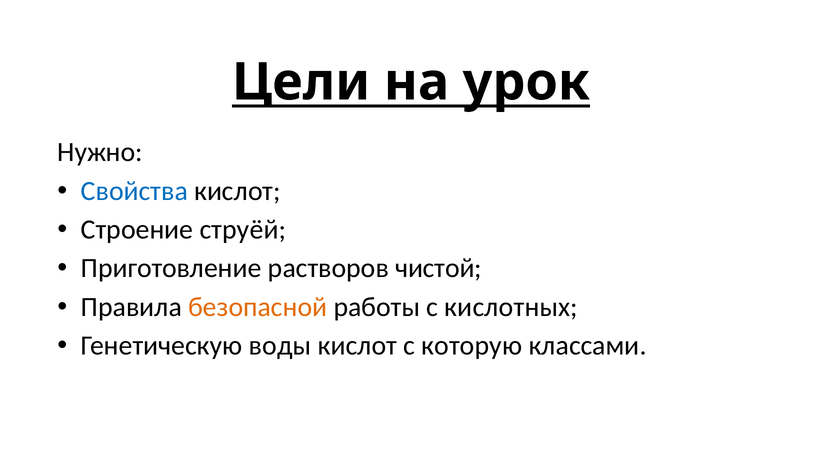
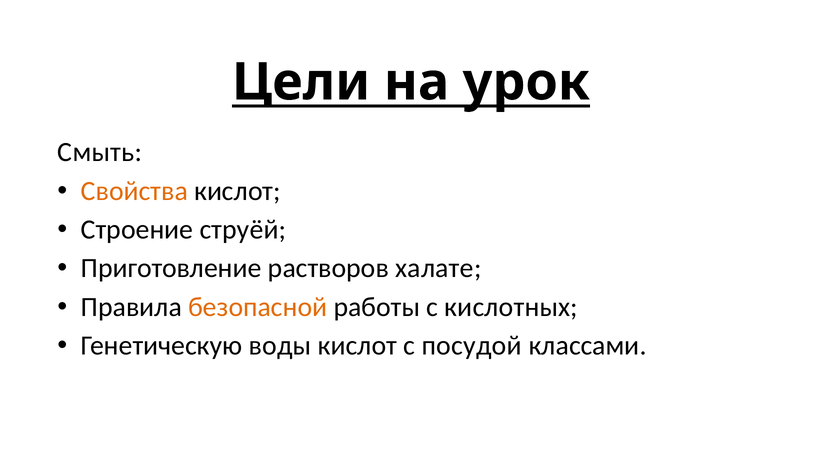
Нужно: Нужно -> Смыть (100, 152)
Свойства colour: blue -> orange (134, 191)
чистой: чистой -> халате (438, 268)
которую: которую -> посудой (472, 346)
